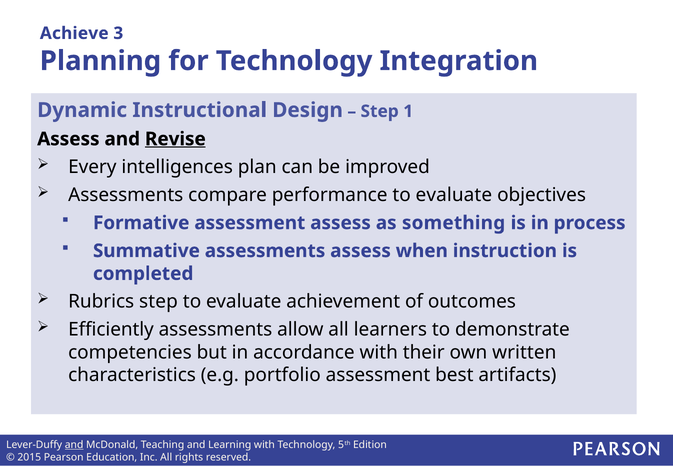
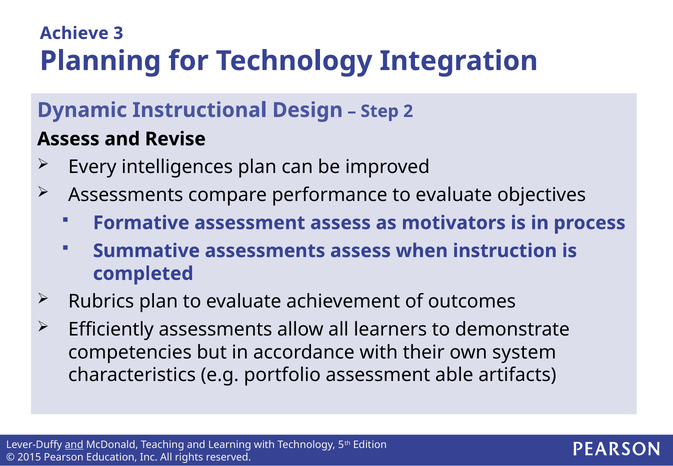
1: 1 -> 2 (408, 111)
Revise underline: present -> none (175, 139)
something: something -> motivators (454, 223)
Rubrics step: step -> plan (159, 302)
written: written -> system (524, 352)
best: best -> able (454, 375)
